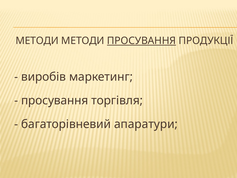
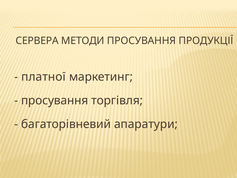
МЕТОДИ: МЕТОДИ -> СЕРВЕРА (37, 41)
ПРОСУВАННЯ underline: present -> none (141, 41)
виробів: виробів -> платної (43, 77)
